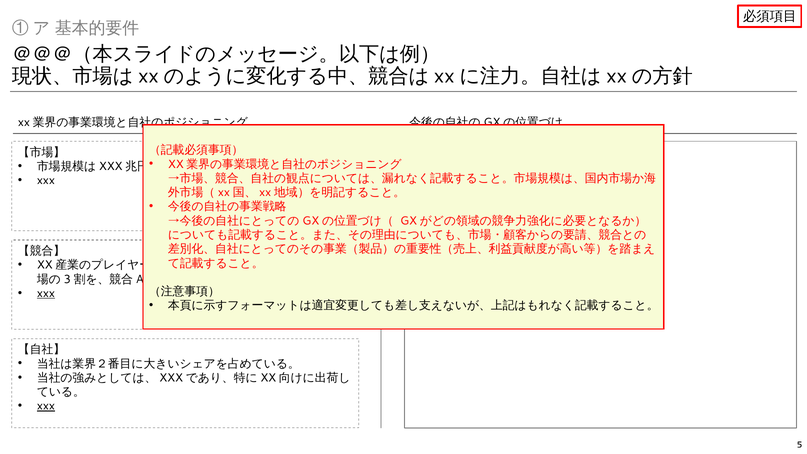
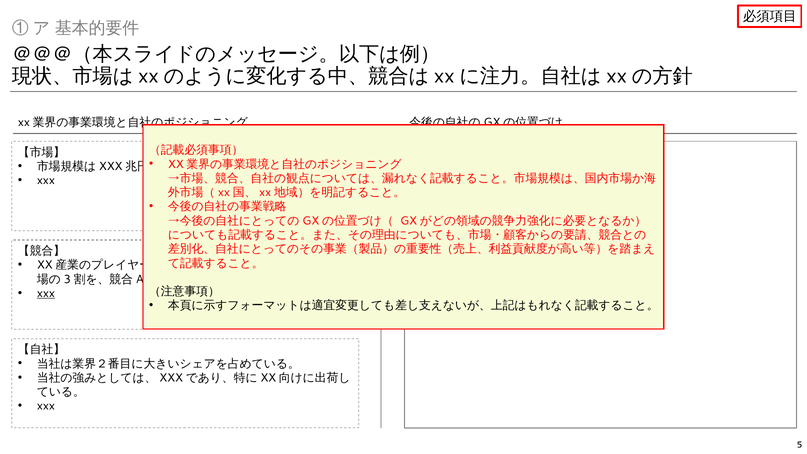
xxx underline: present -> none (46, 406)
